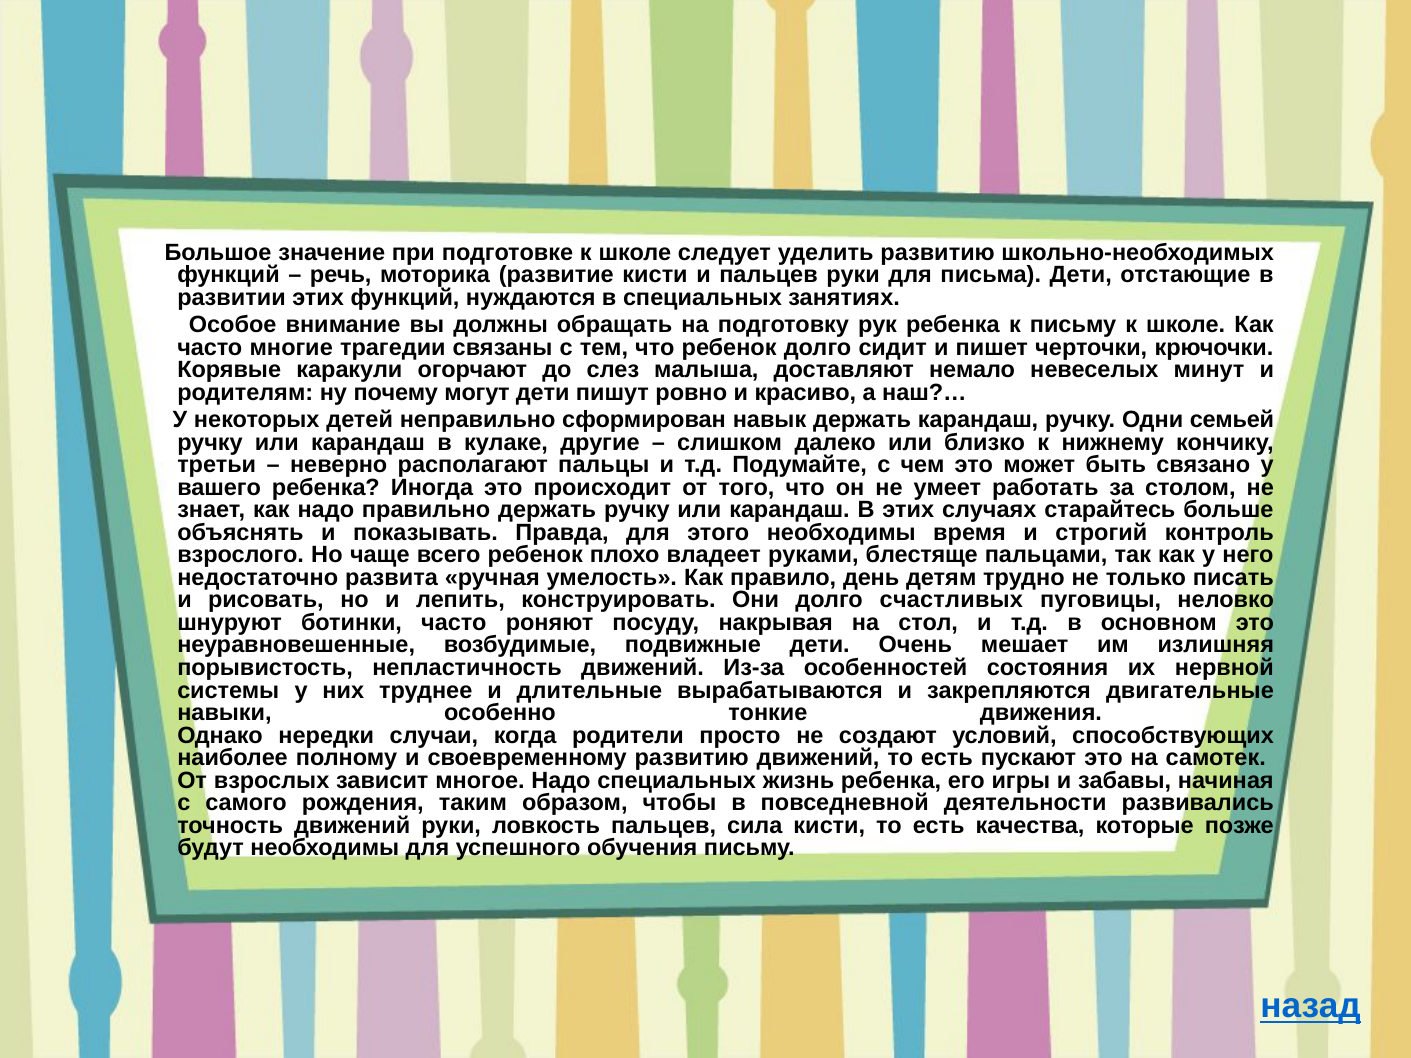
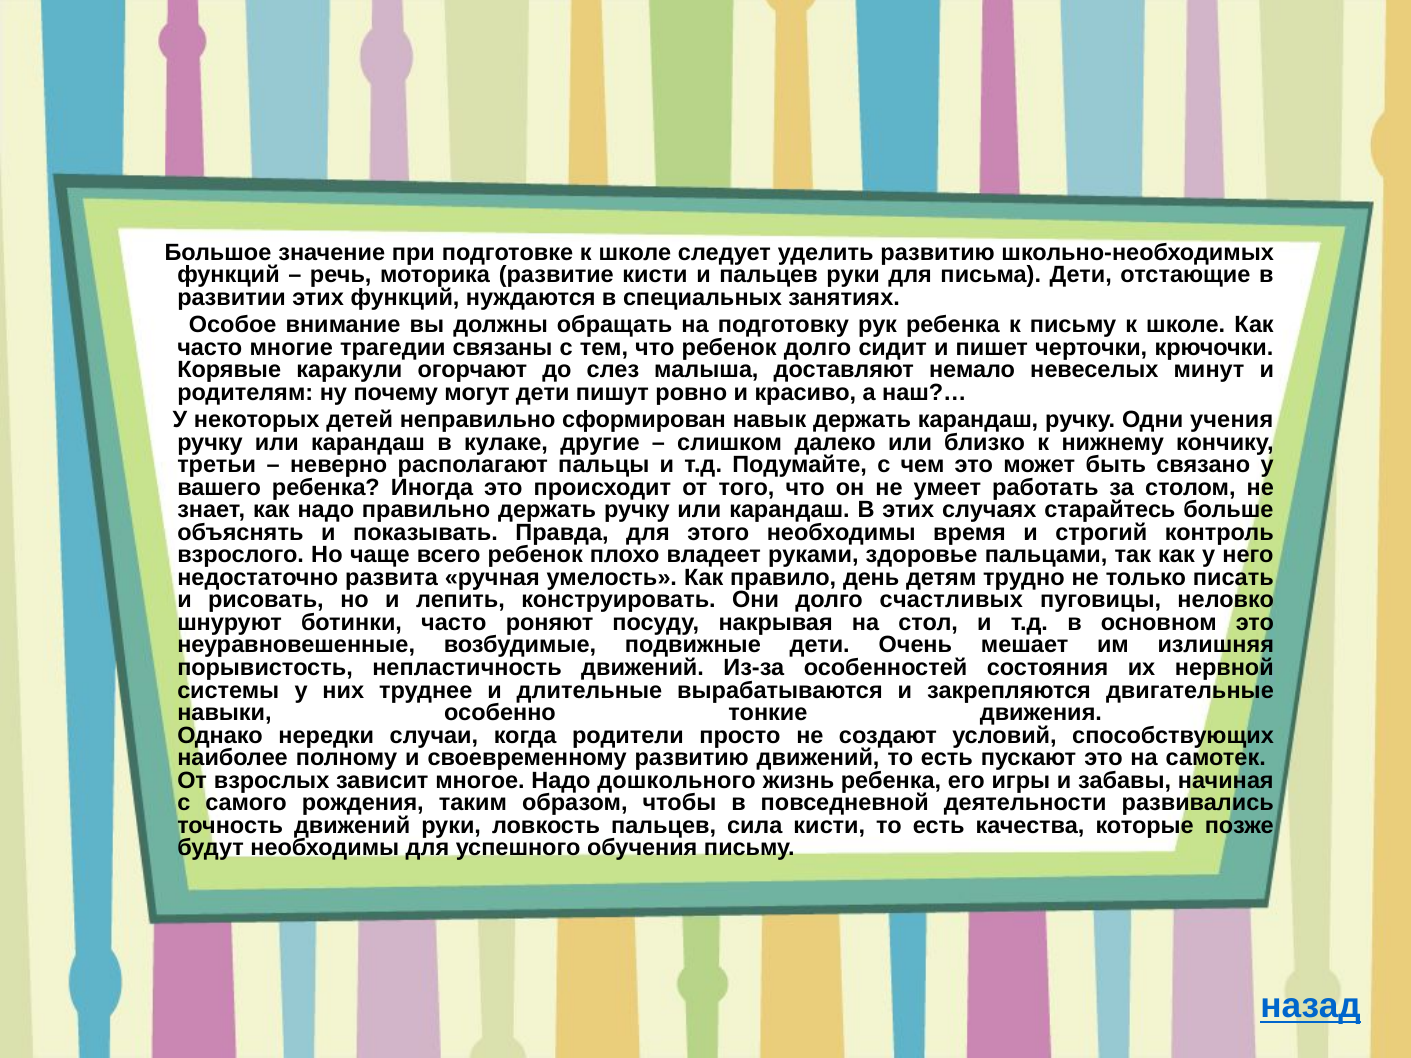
семьей: семьей -> учения (1232, 420)
блестяще: блестяще -> здоровье (922, 555)
Надо специальных: специальных -> дошкольного (677, 781)
